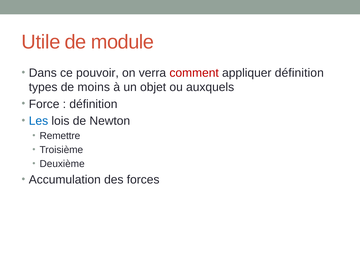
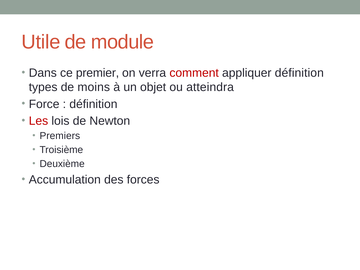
pouvoir: pouvoir -> premier (98, 73)
auxquels: auxquels -> atteindra (210, 87)
Les colour: blue -> red (38, 121)
Remettre: Remettre -> Premiers (60, 136)
